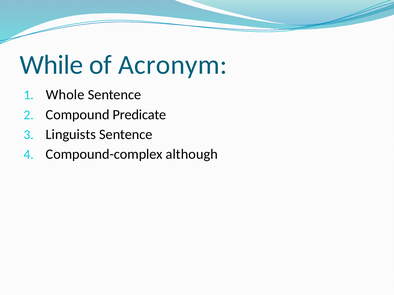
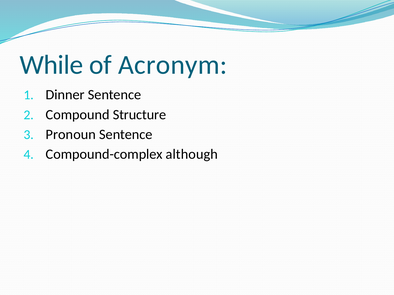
Whole: Whole -> Dinner (65, 95)
Predicate: Predicate -> Structure (139, 115)
Linguists: Linguists -> Pronoun (71, 135)
